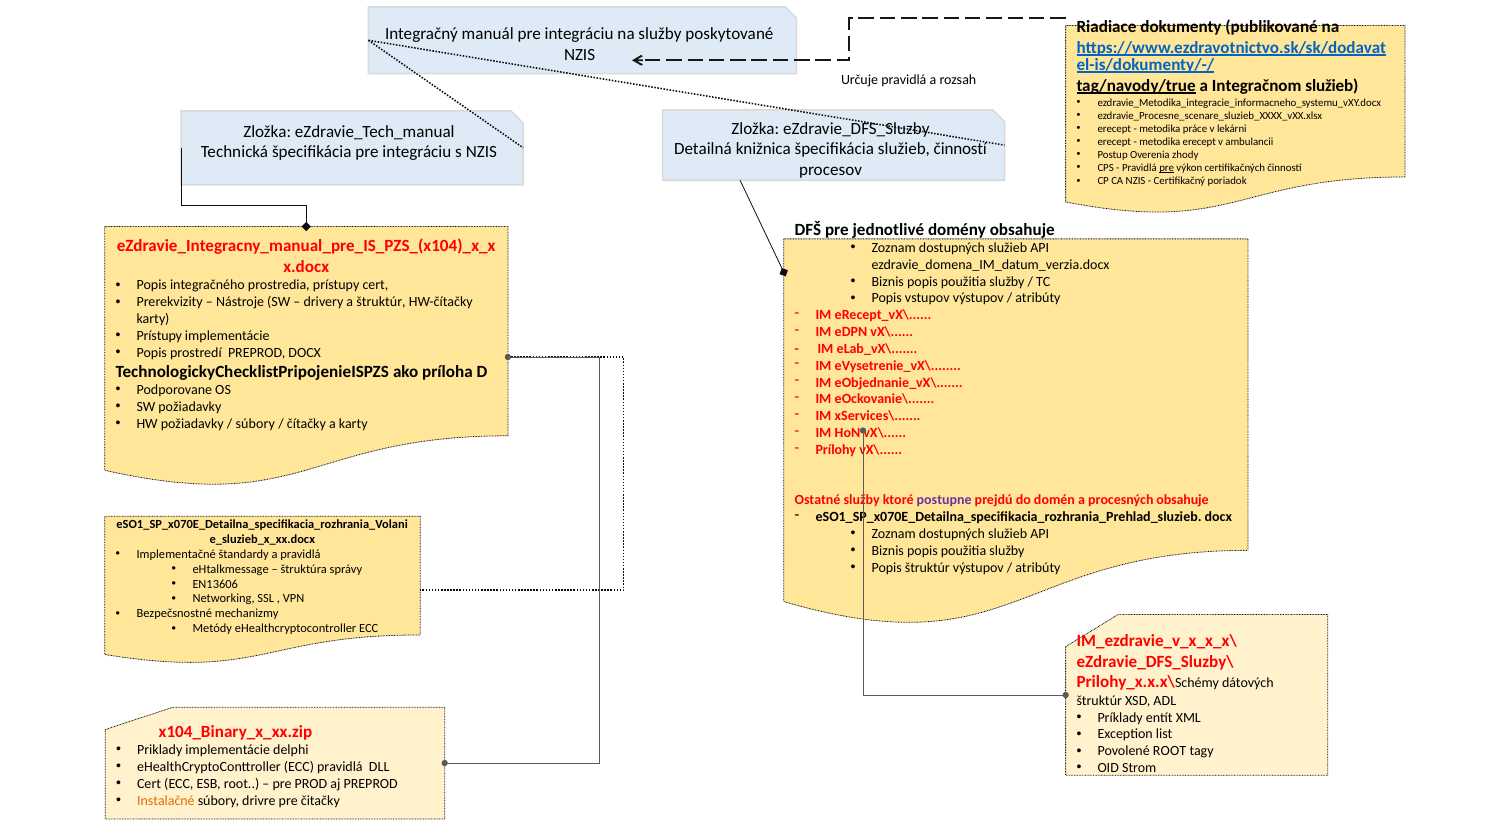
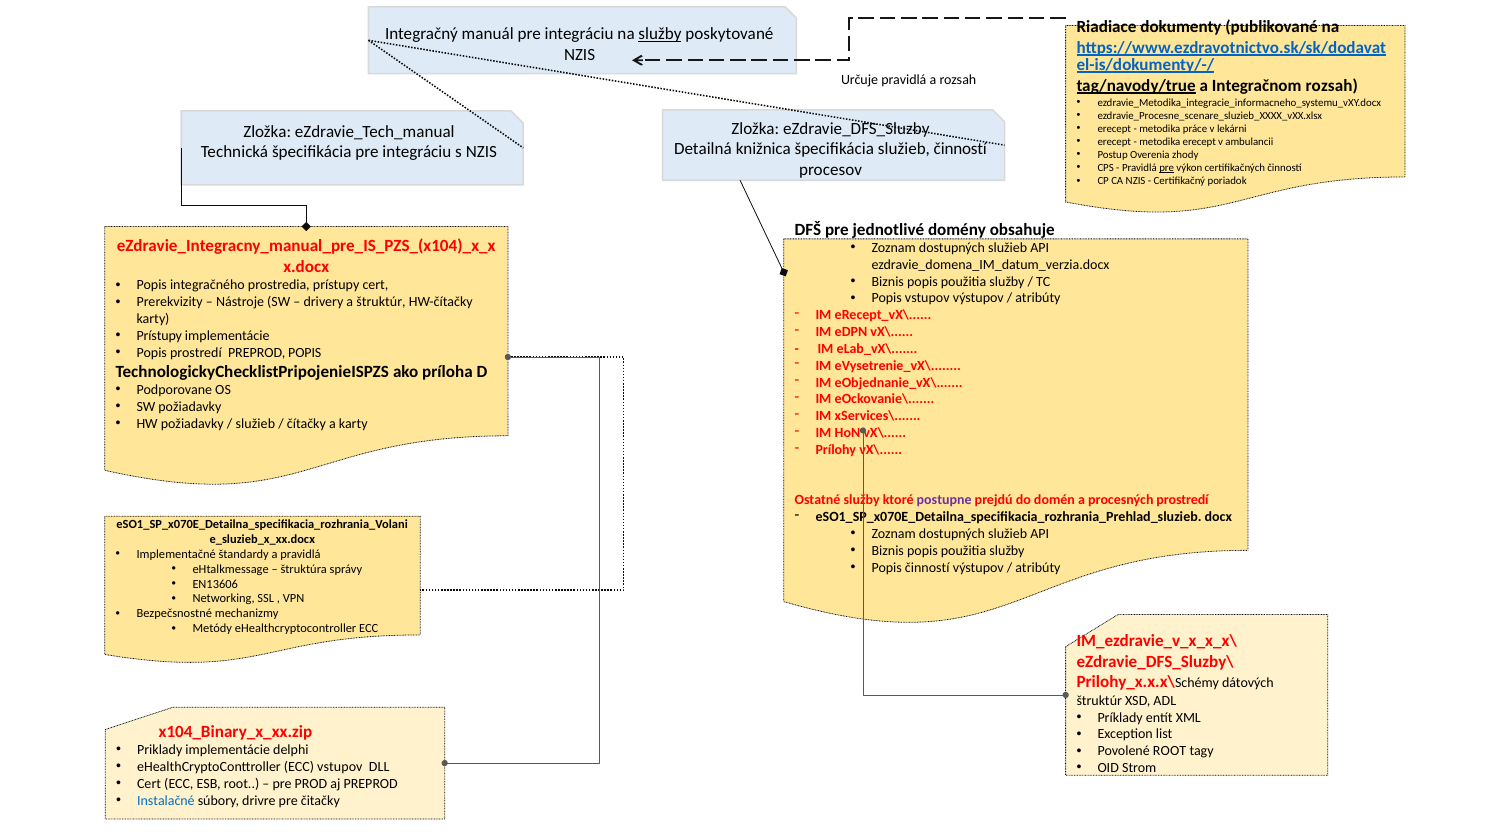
služby underline: none -> present (660, 34)
Integračnom služieb: služieb -> rozsah (1332, 86)
PREPROD DOCX: DOCX -> POPIS (305, 352)
súbory: súbory -> služieb (255, 423)
procesných obsahuje: obsahuje -> prostredí (1183, 500)
Popis štruktúr: štruktúr -> činností (927, 567)
ECC pravidlá: pravidlá -> vstupov (340, 766)
Instalačné colour: orange -> blue (166, 800)
